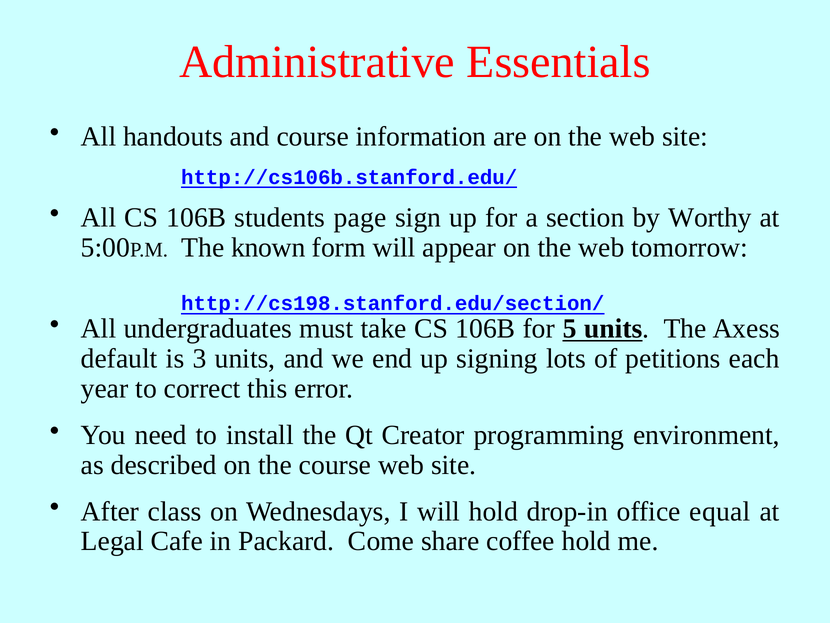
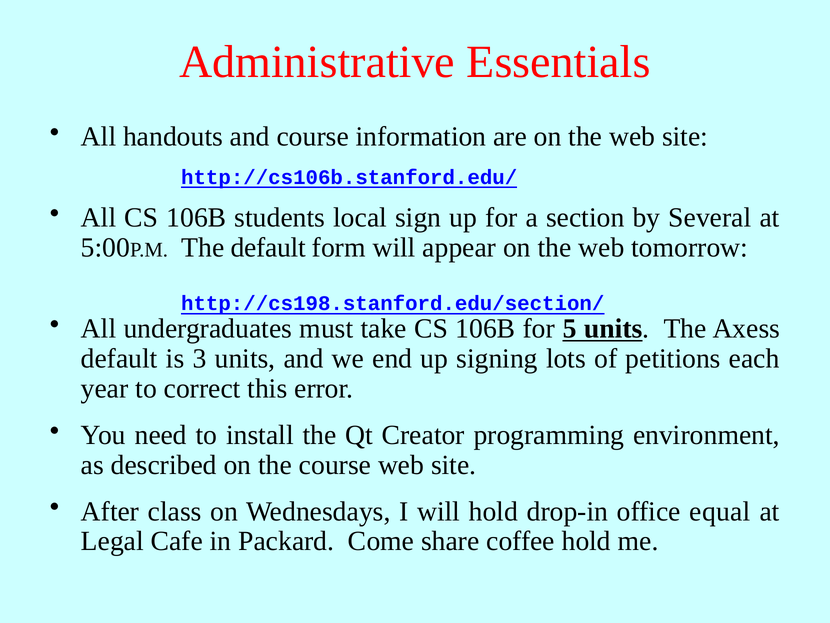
page: page -> local (360, 218)
Worthy: Worthy -> Several (710, 218)
The known: known -> default (268, 247)
